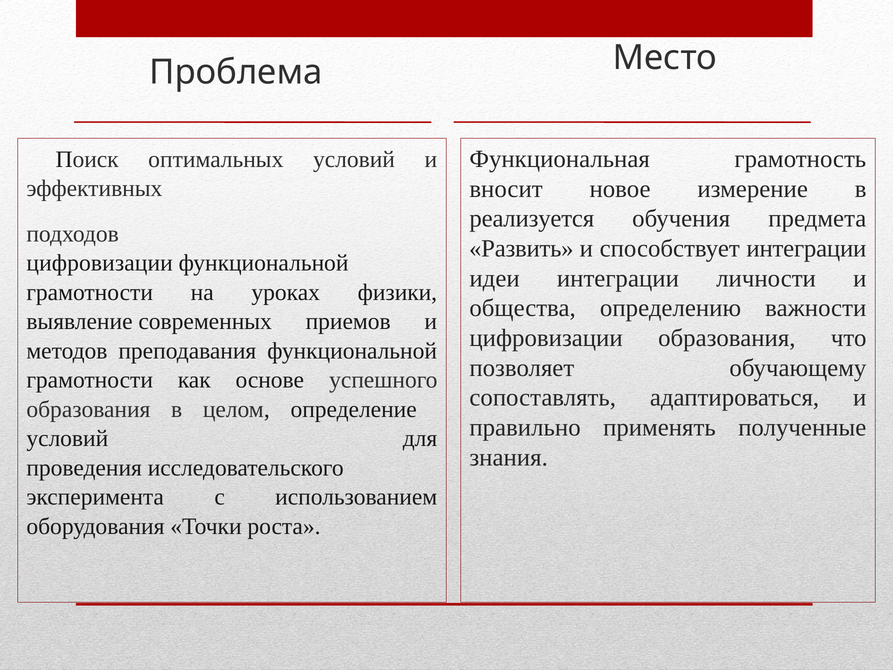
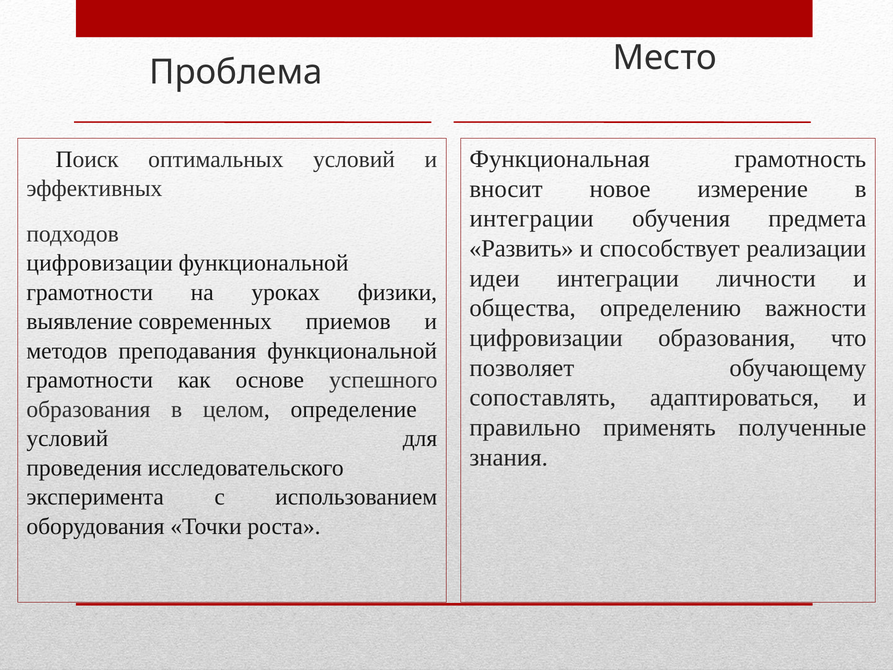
реализуется: реализуется -> интеграции (532, 219)
способствует интеграции: интеграции -> реализации (806, 249)
